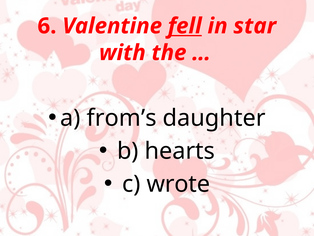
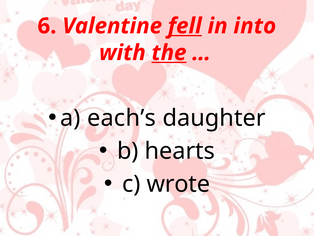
star: star -> into (255, 26)
the underline: none -> present (169, 53)
from’s: from’s -> each’s (121, 118)
